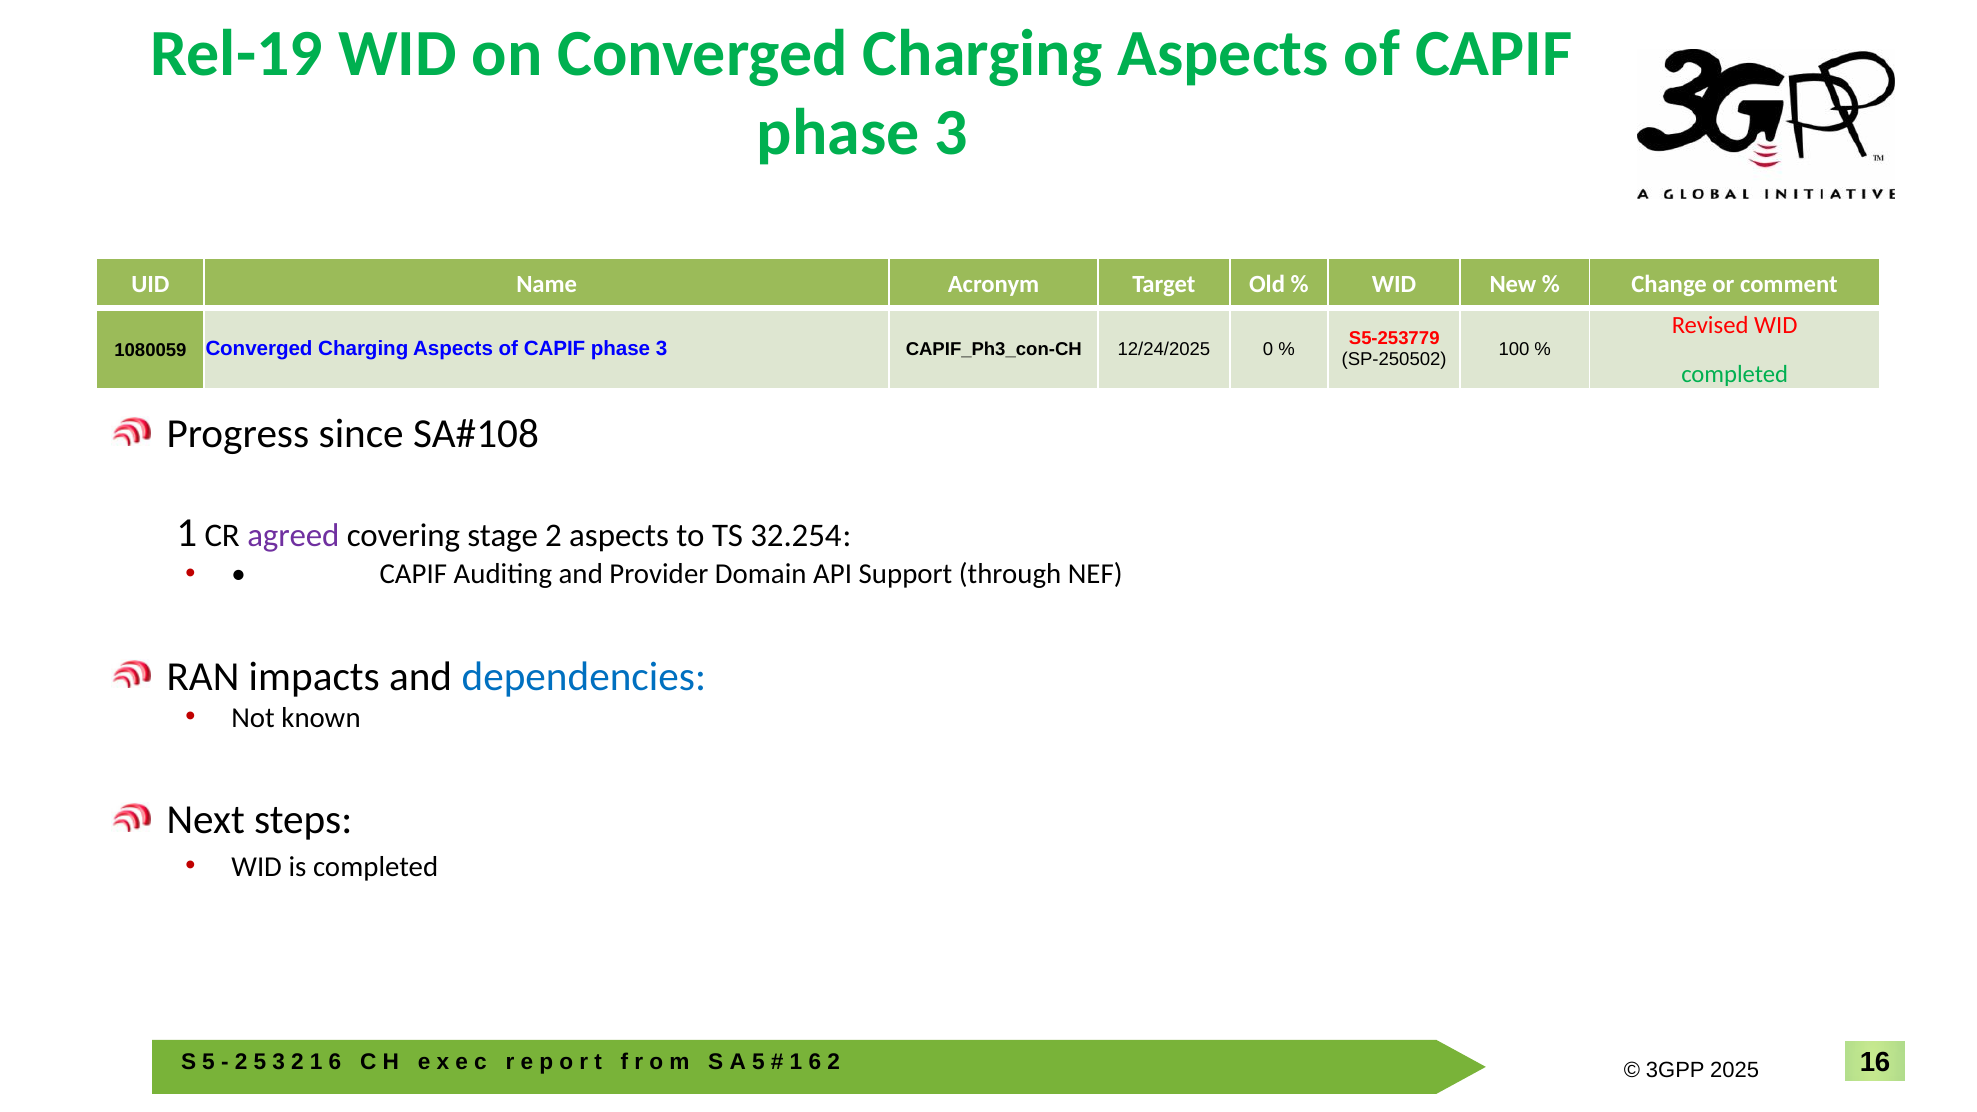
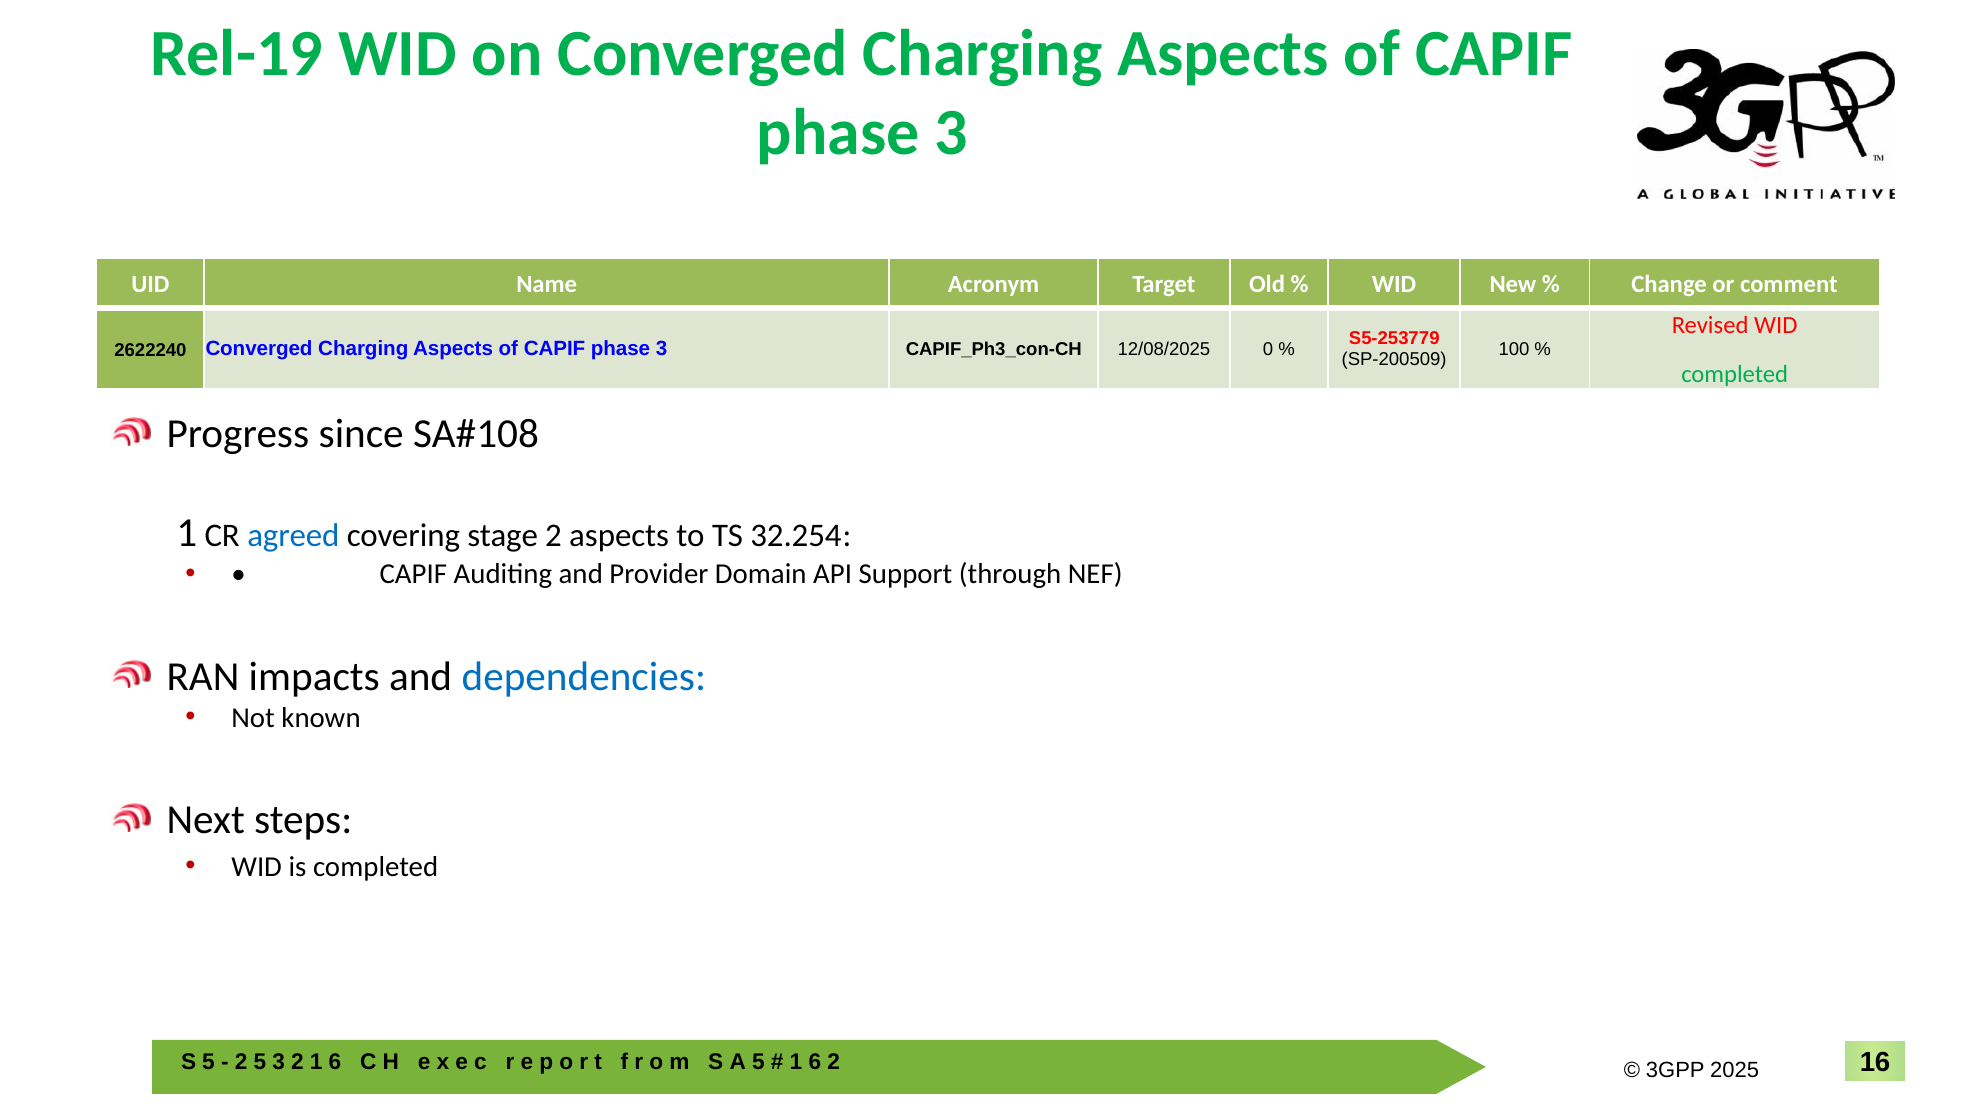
1080059: 1080059 -> 2622240 (150, 350)
12/24/2025: 12/24/2025 -> 12/08/2025 (1164, 349)
SP-250502: SP-250502 -> SP-200509 (1394, 359)
agreed colour: purple -> blue (293, 536)
